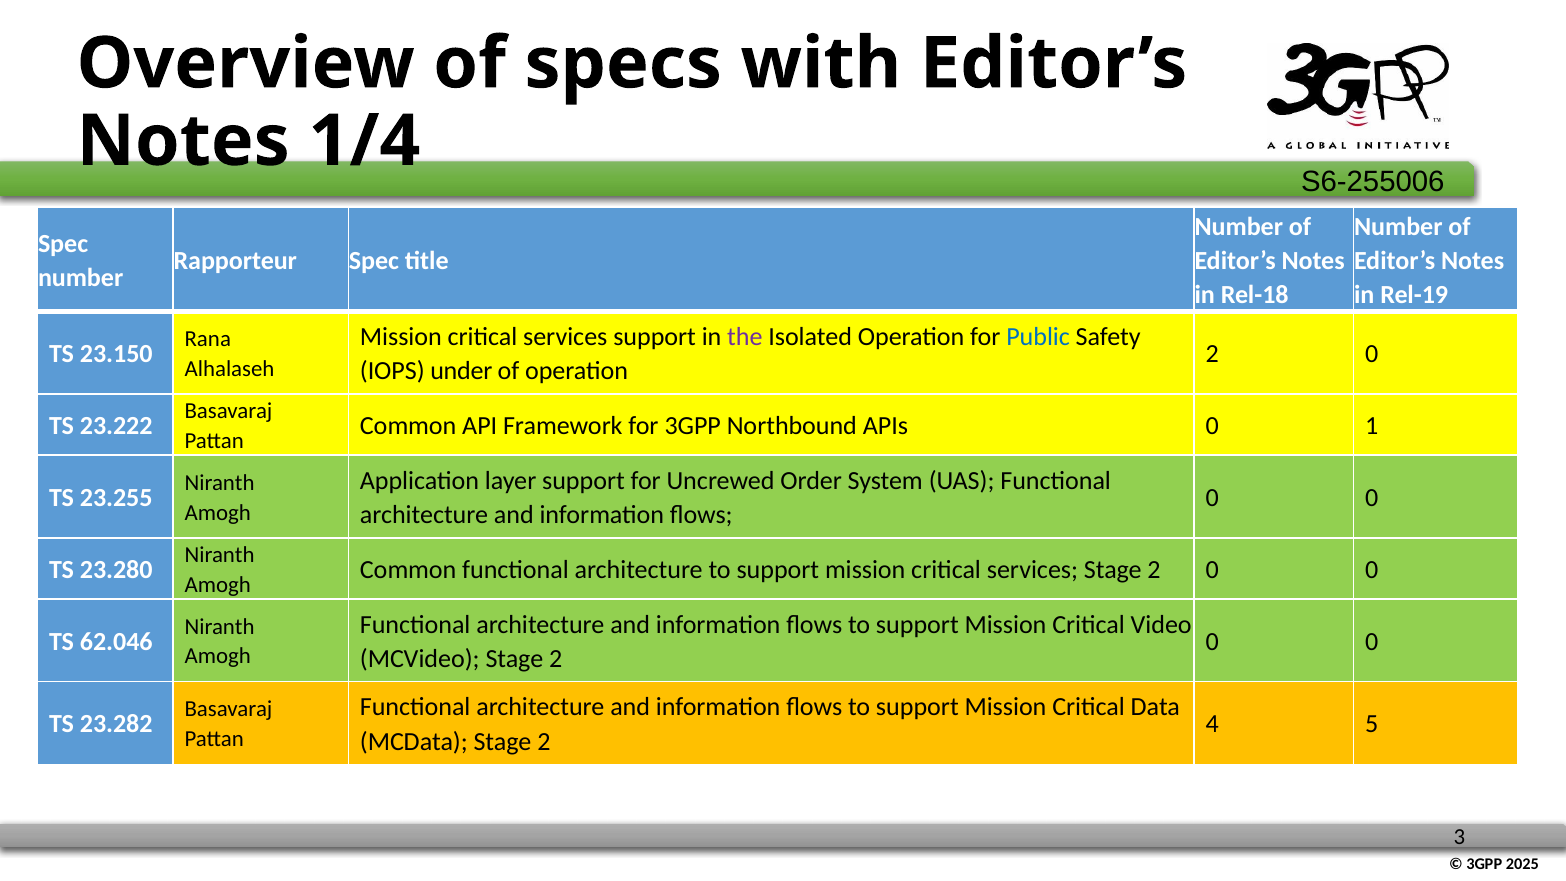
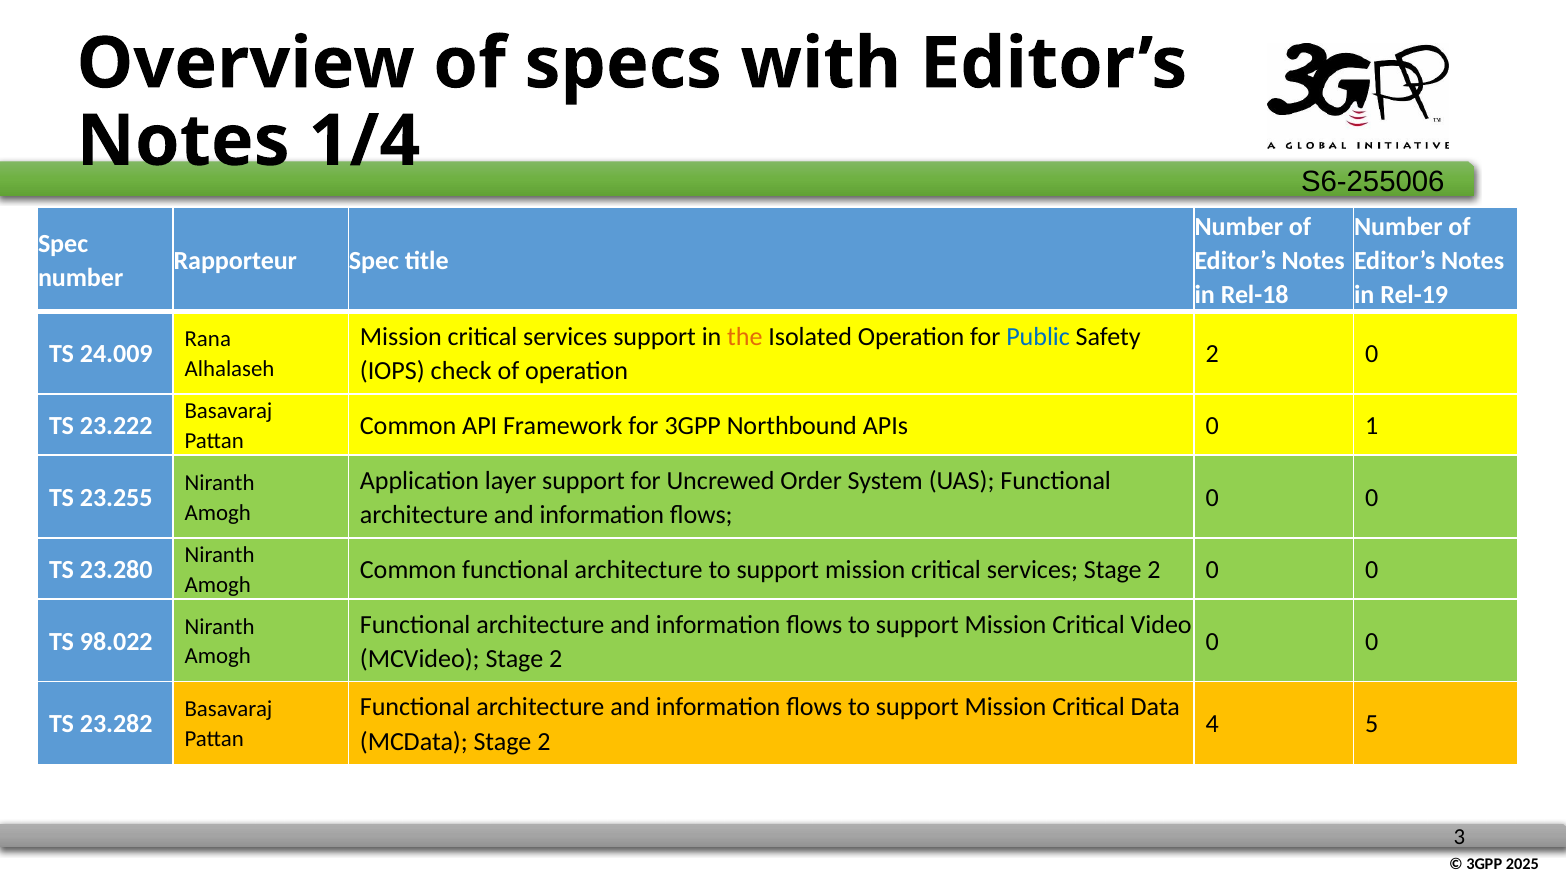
the colour: purple -> orange (745, 337)
23.150: 23.150 -> 24.009 (116, 354)
under: under -> check (461, 371)
62.046: 62.046 -> 98.022 (116, 642)
